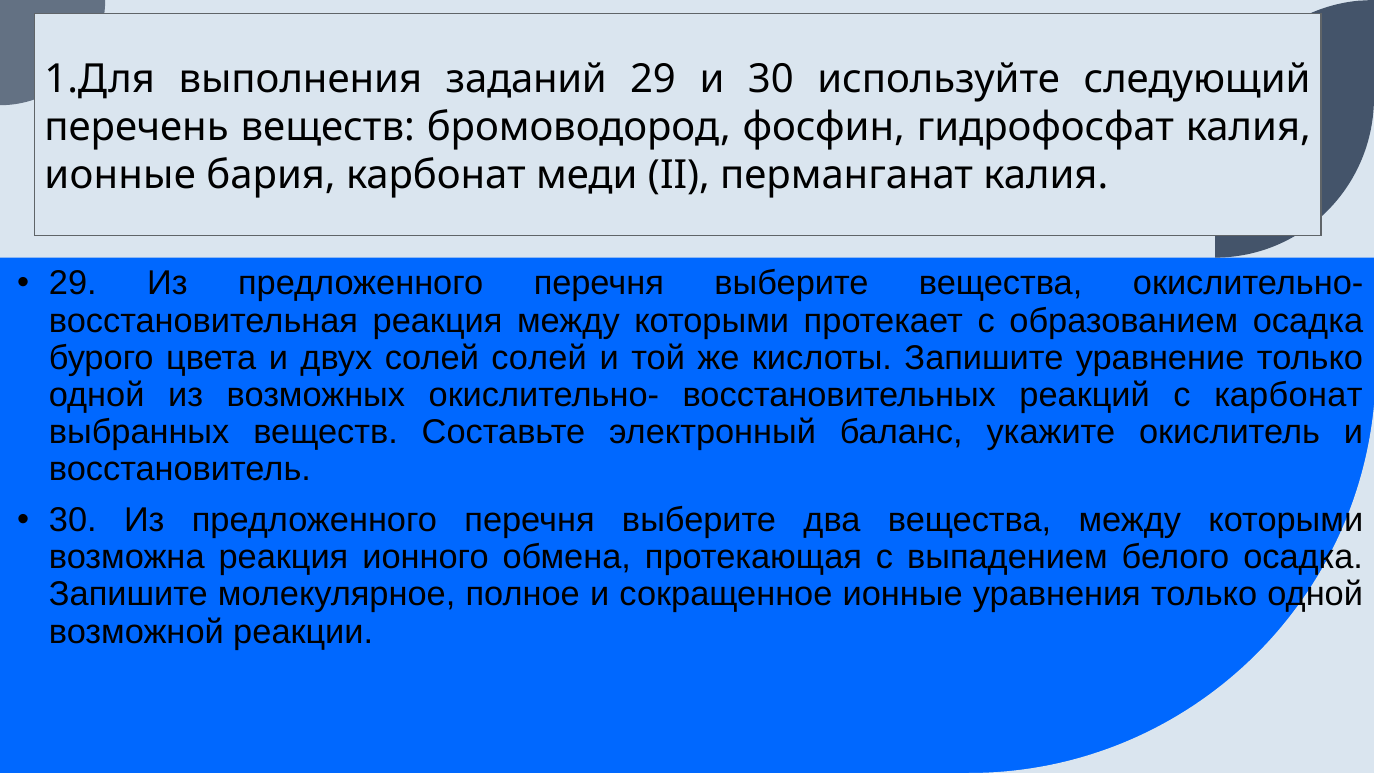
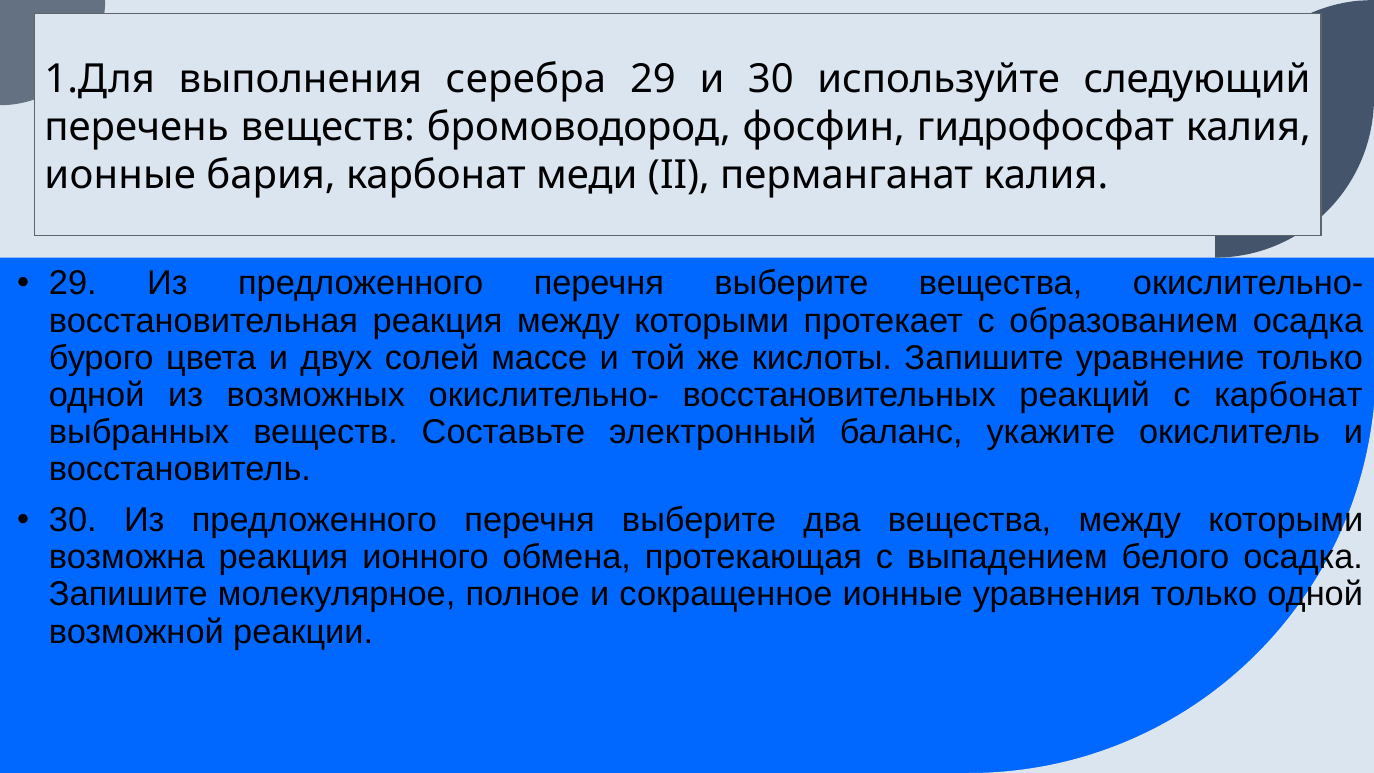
заданий: заданий -> серебра (526, 79)
солей солей: солей -> массе (539, 358)
